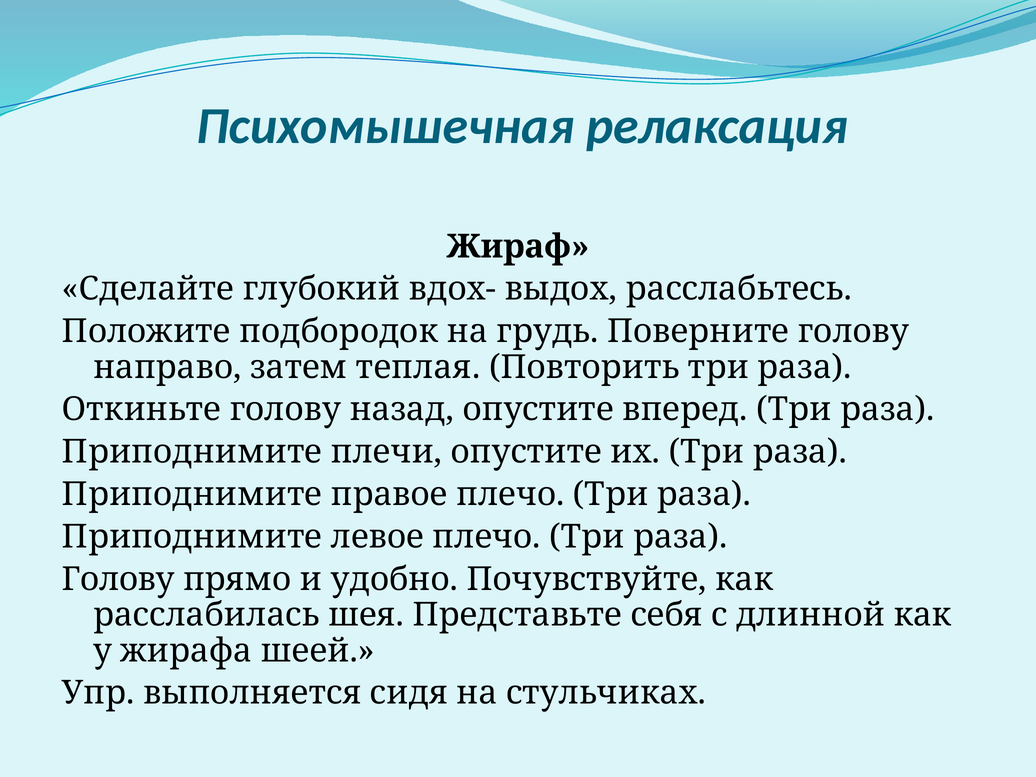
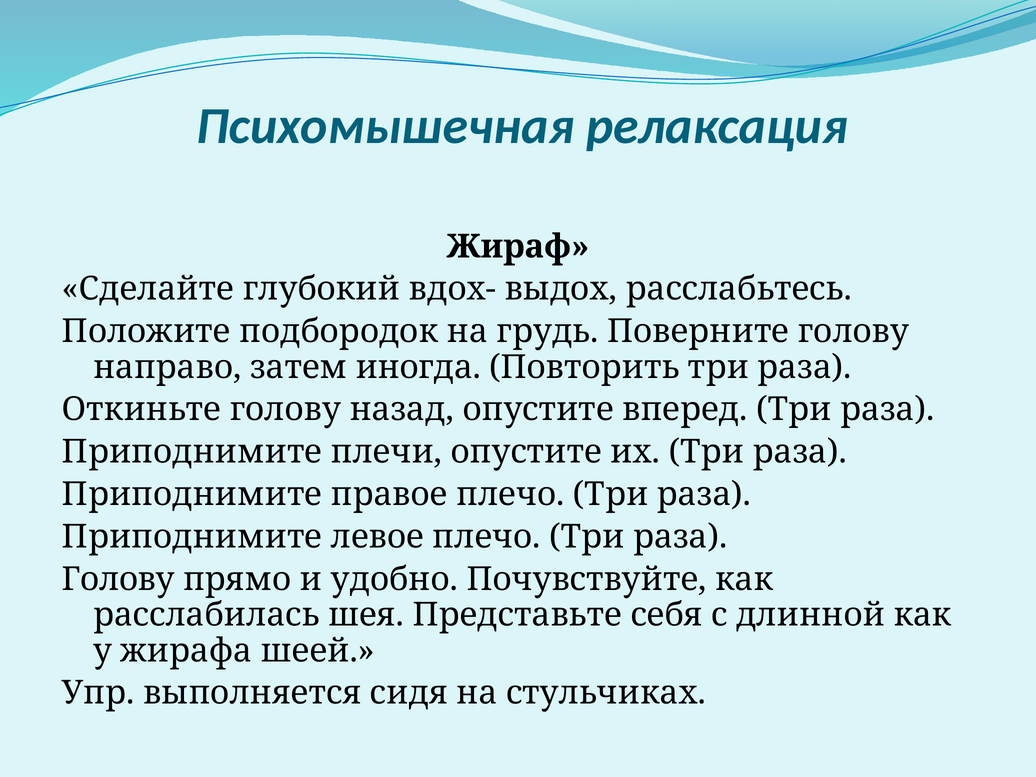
теплая: теплая -> иногда (418, 367)
